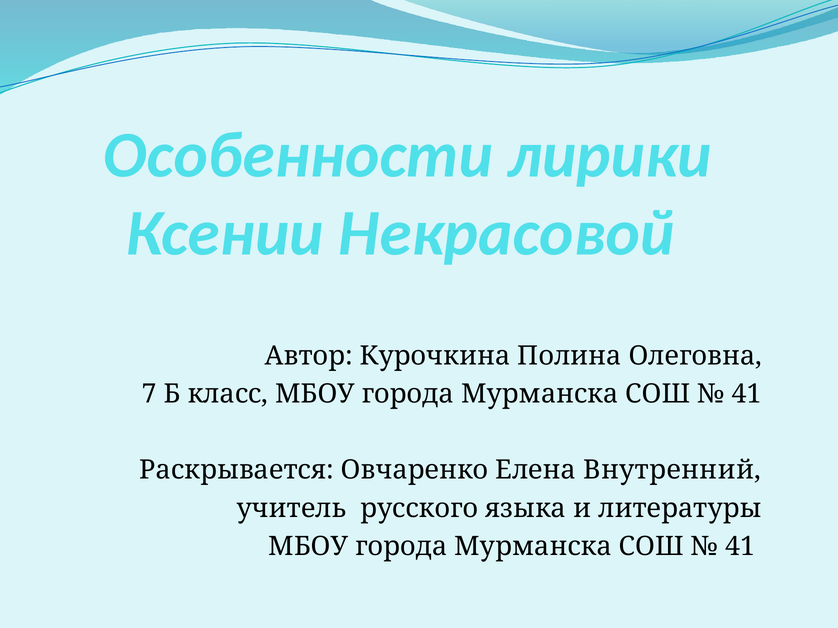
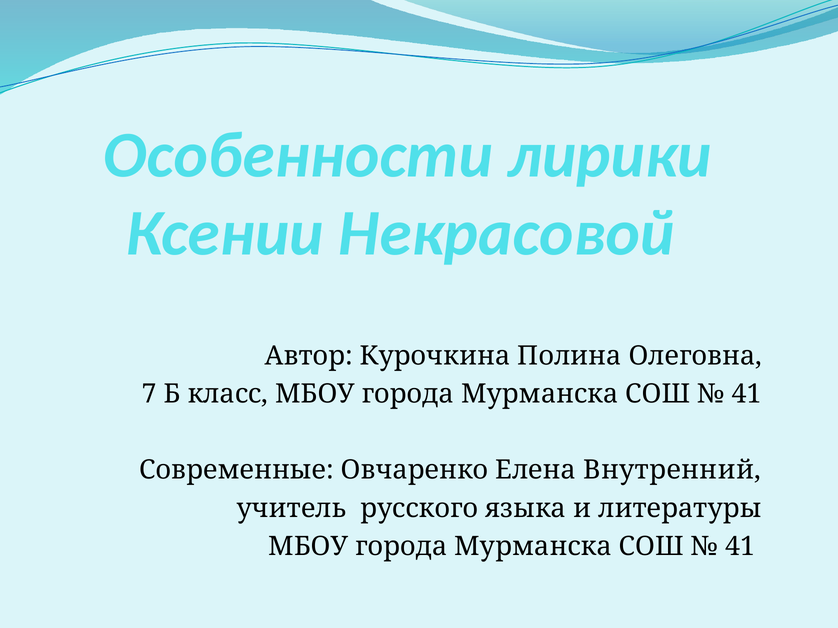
Раскрывается: Раскрывается -> Современные (237, 470)
